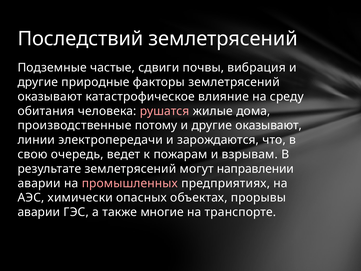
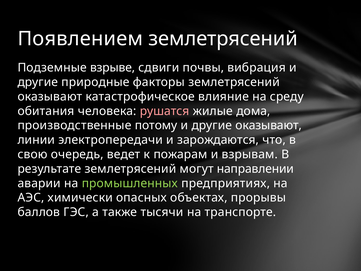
Последствий: Последствий -> Появлением (80, 39)
частые: частые -> взрыве (113, 68)
промышленных colour: pink -> light green (130, 183)
аварии: аварии -> баллов (39, 212)
многие: многие -> тысячи (162, 212)
